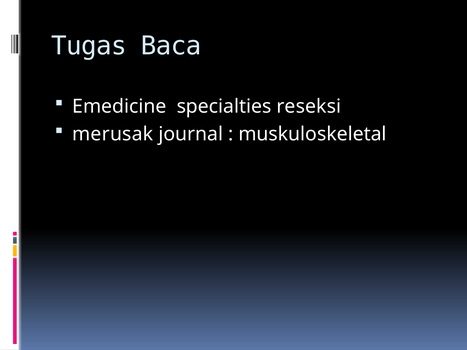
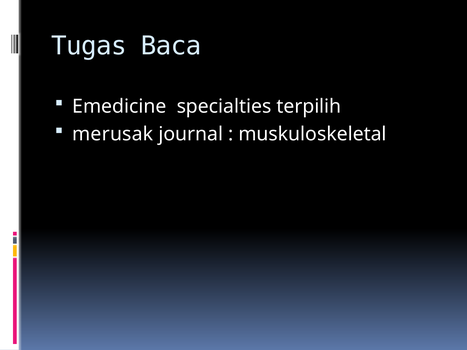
reseksi: reseksi -> terpilih (309, 106)
